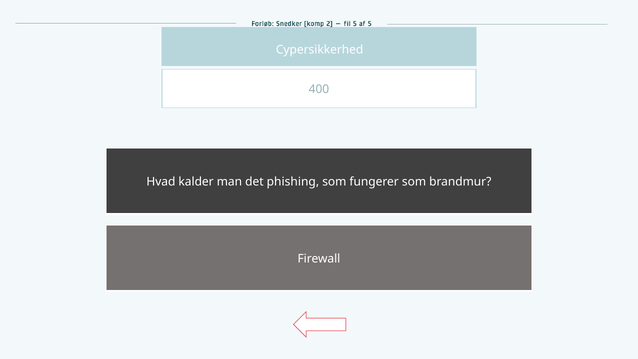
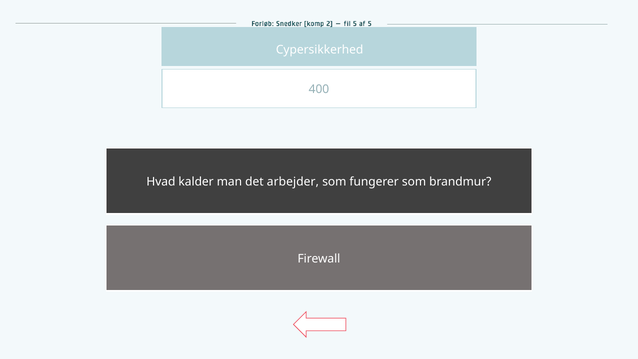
phishing: phishing -> arbejder (293, 182)
